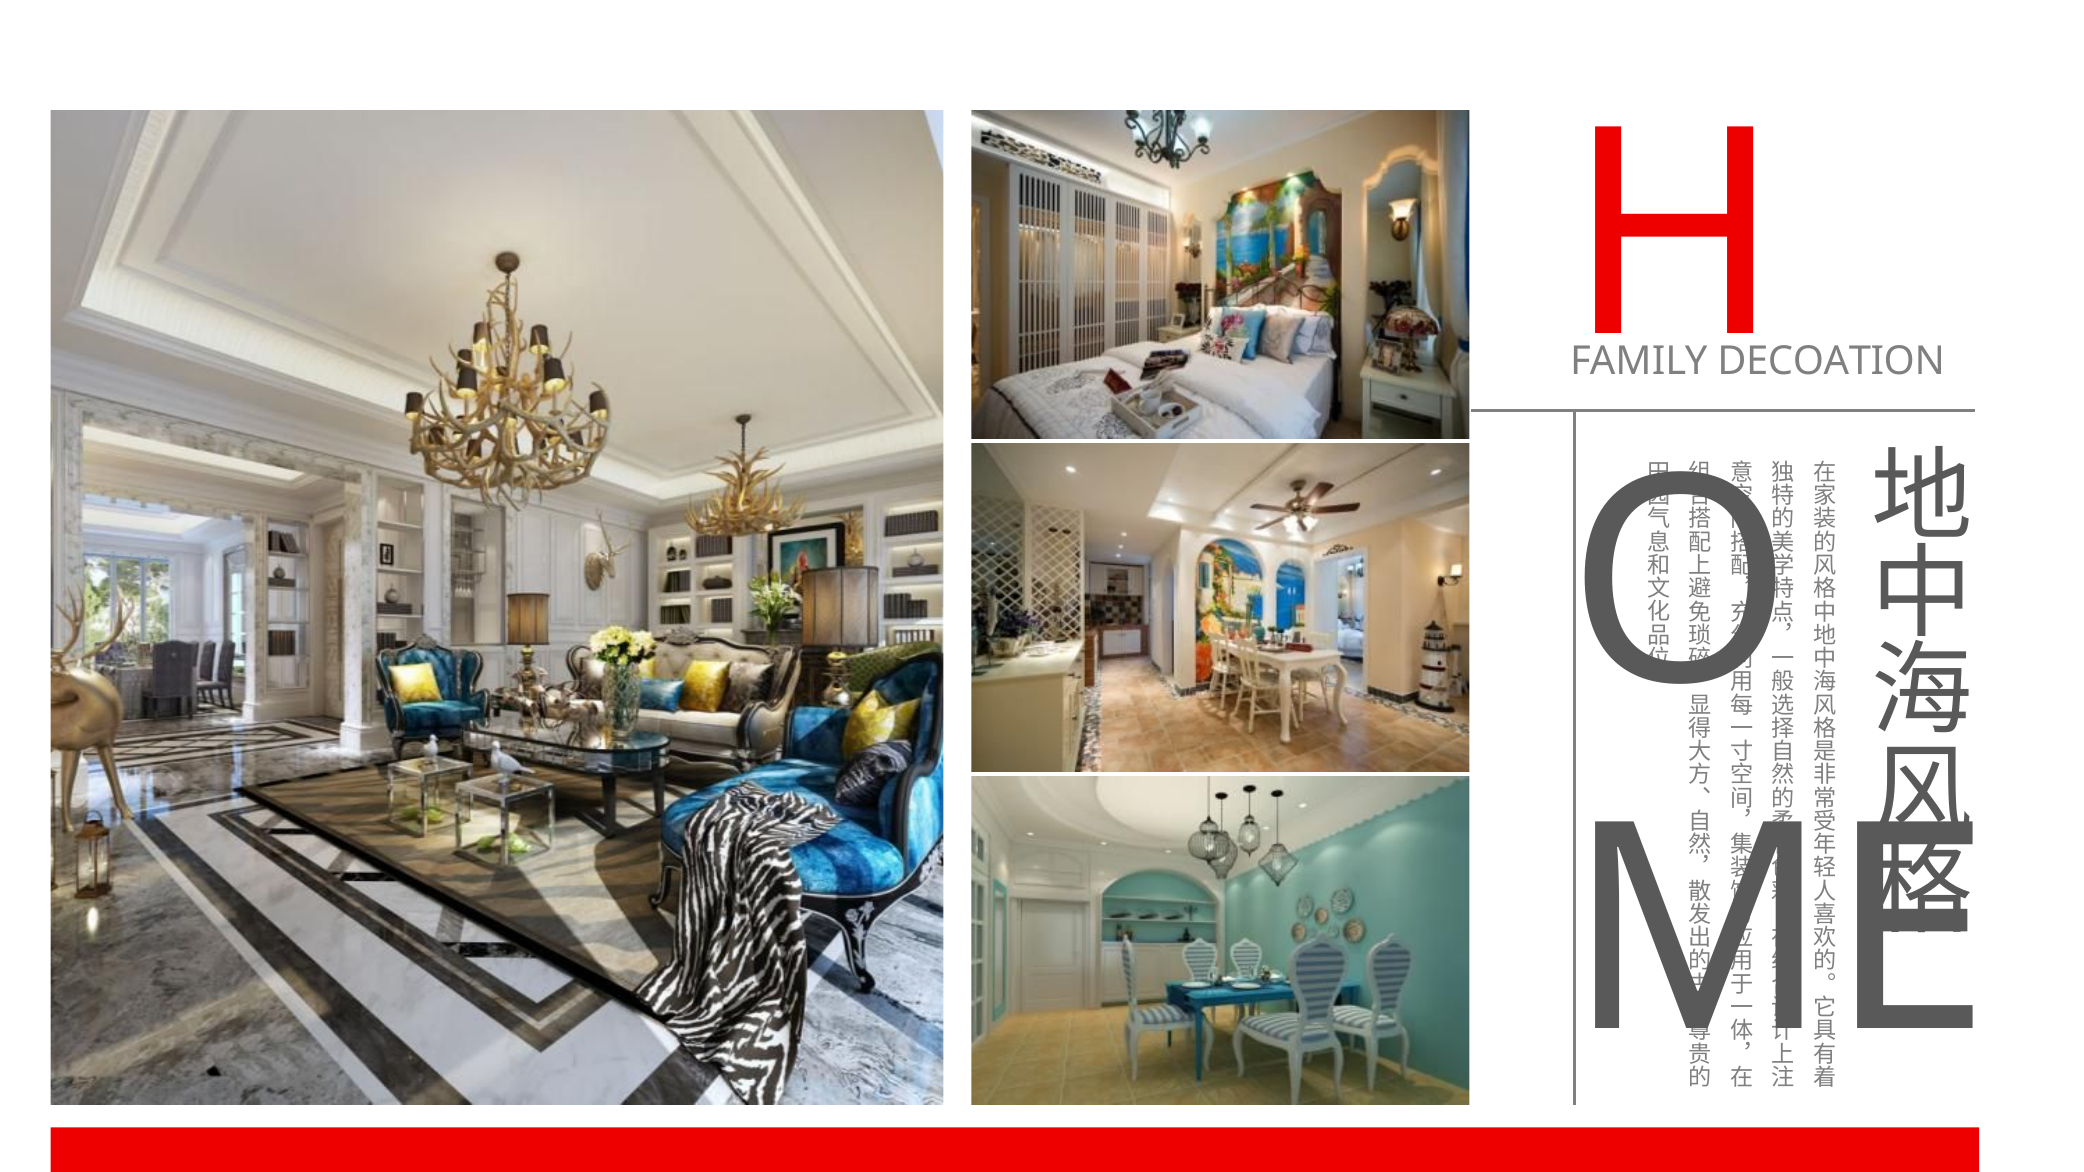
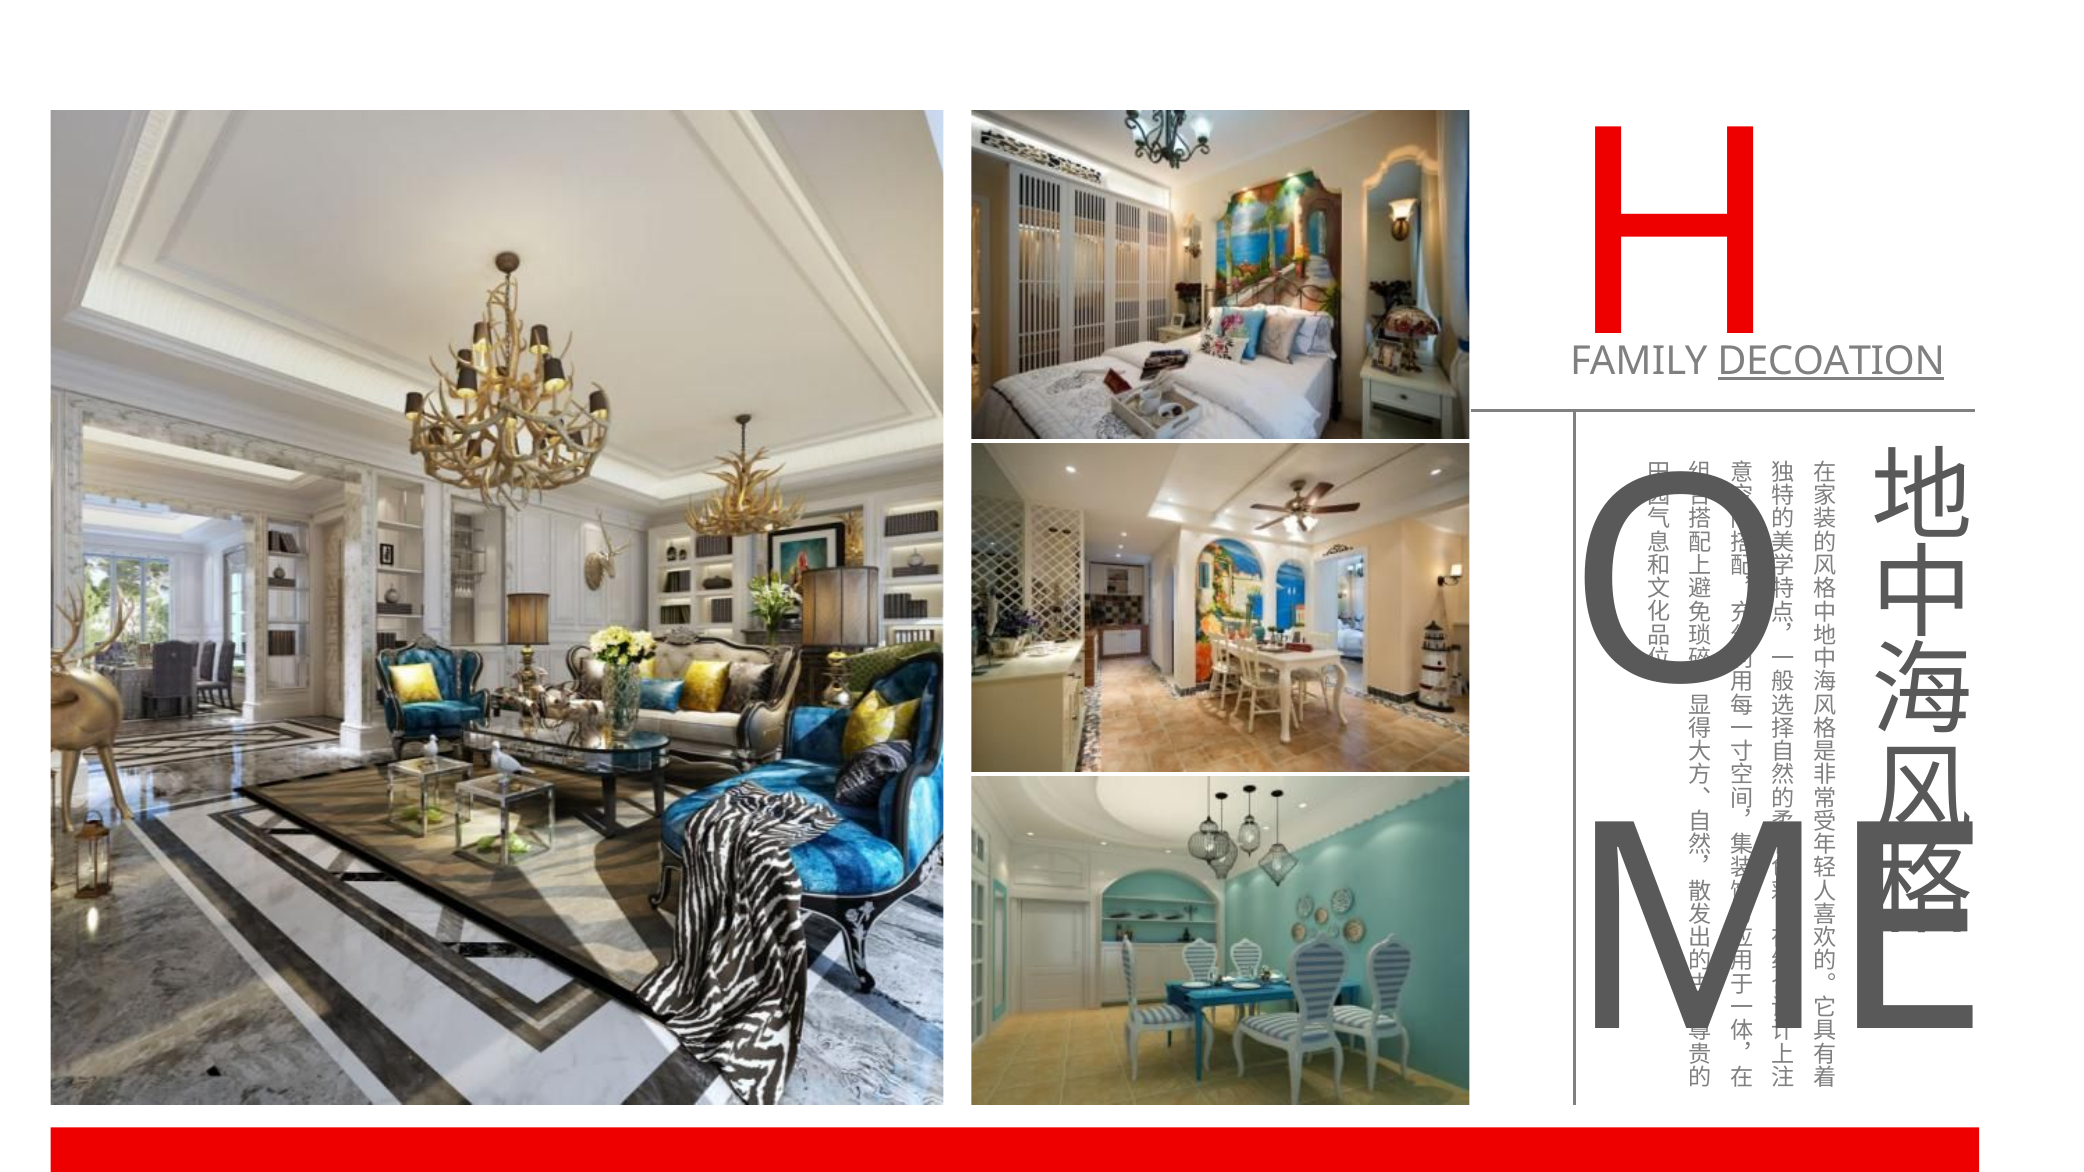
DECOATION underline: none -> present (1831, 361)
